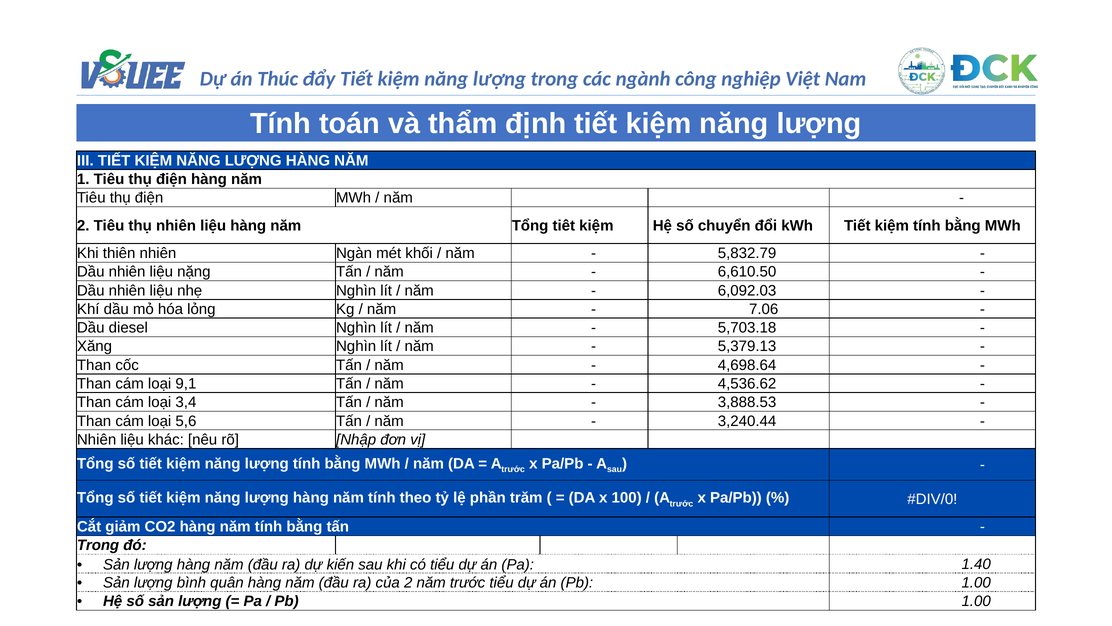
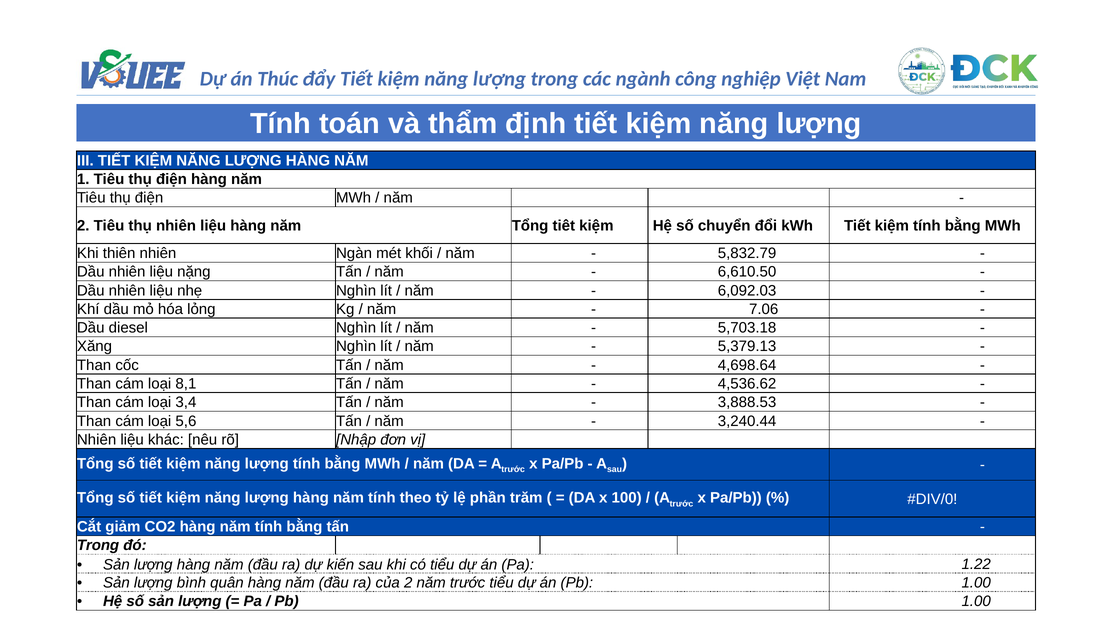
9,1: 9,1 -> 8,1 (186, 383)
1.40: 1.40 -> 1.22 (976, 564)
